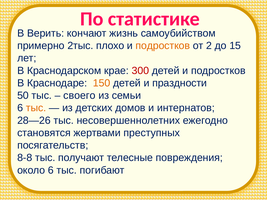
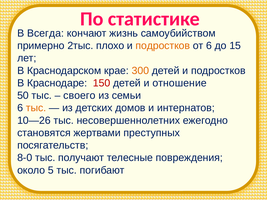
Верить: Верить -> Всегда (45, 33)
от 2: 2 -> 6 (209, 46)
300 colour: red -> orange (140, 71)
150 colour: orange -> red (102, 83)
праздности: праздности -> отношение (180, 83)
28—26: 28—26 -> 10—26 (34, 121)
8-8: 8-8 -> 8-0 (25, 158)
около 6: 6 -> 5 (51, 170)
